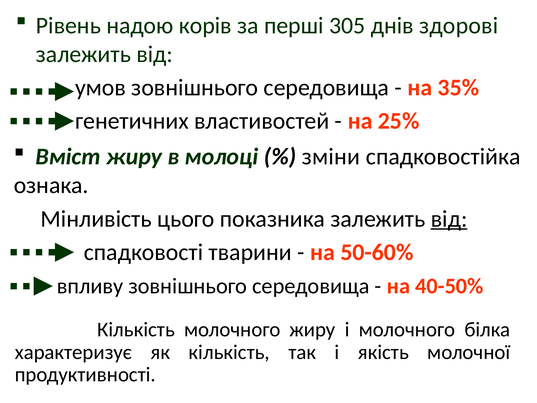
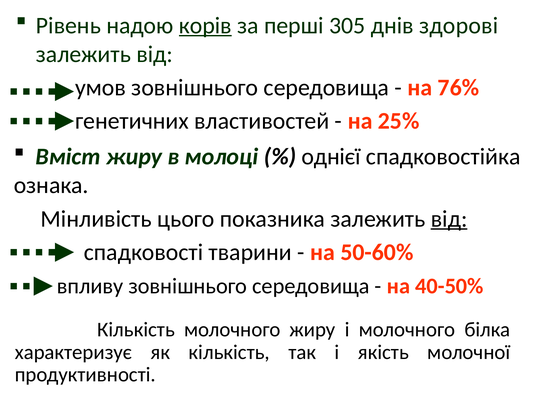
корів underline: none -> present (205, 25)
35%: 35% -> 76% (458, 88)
зміни: зміни -> однієї (331, 157)
